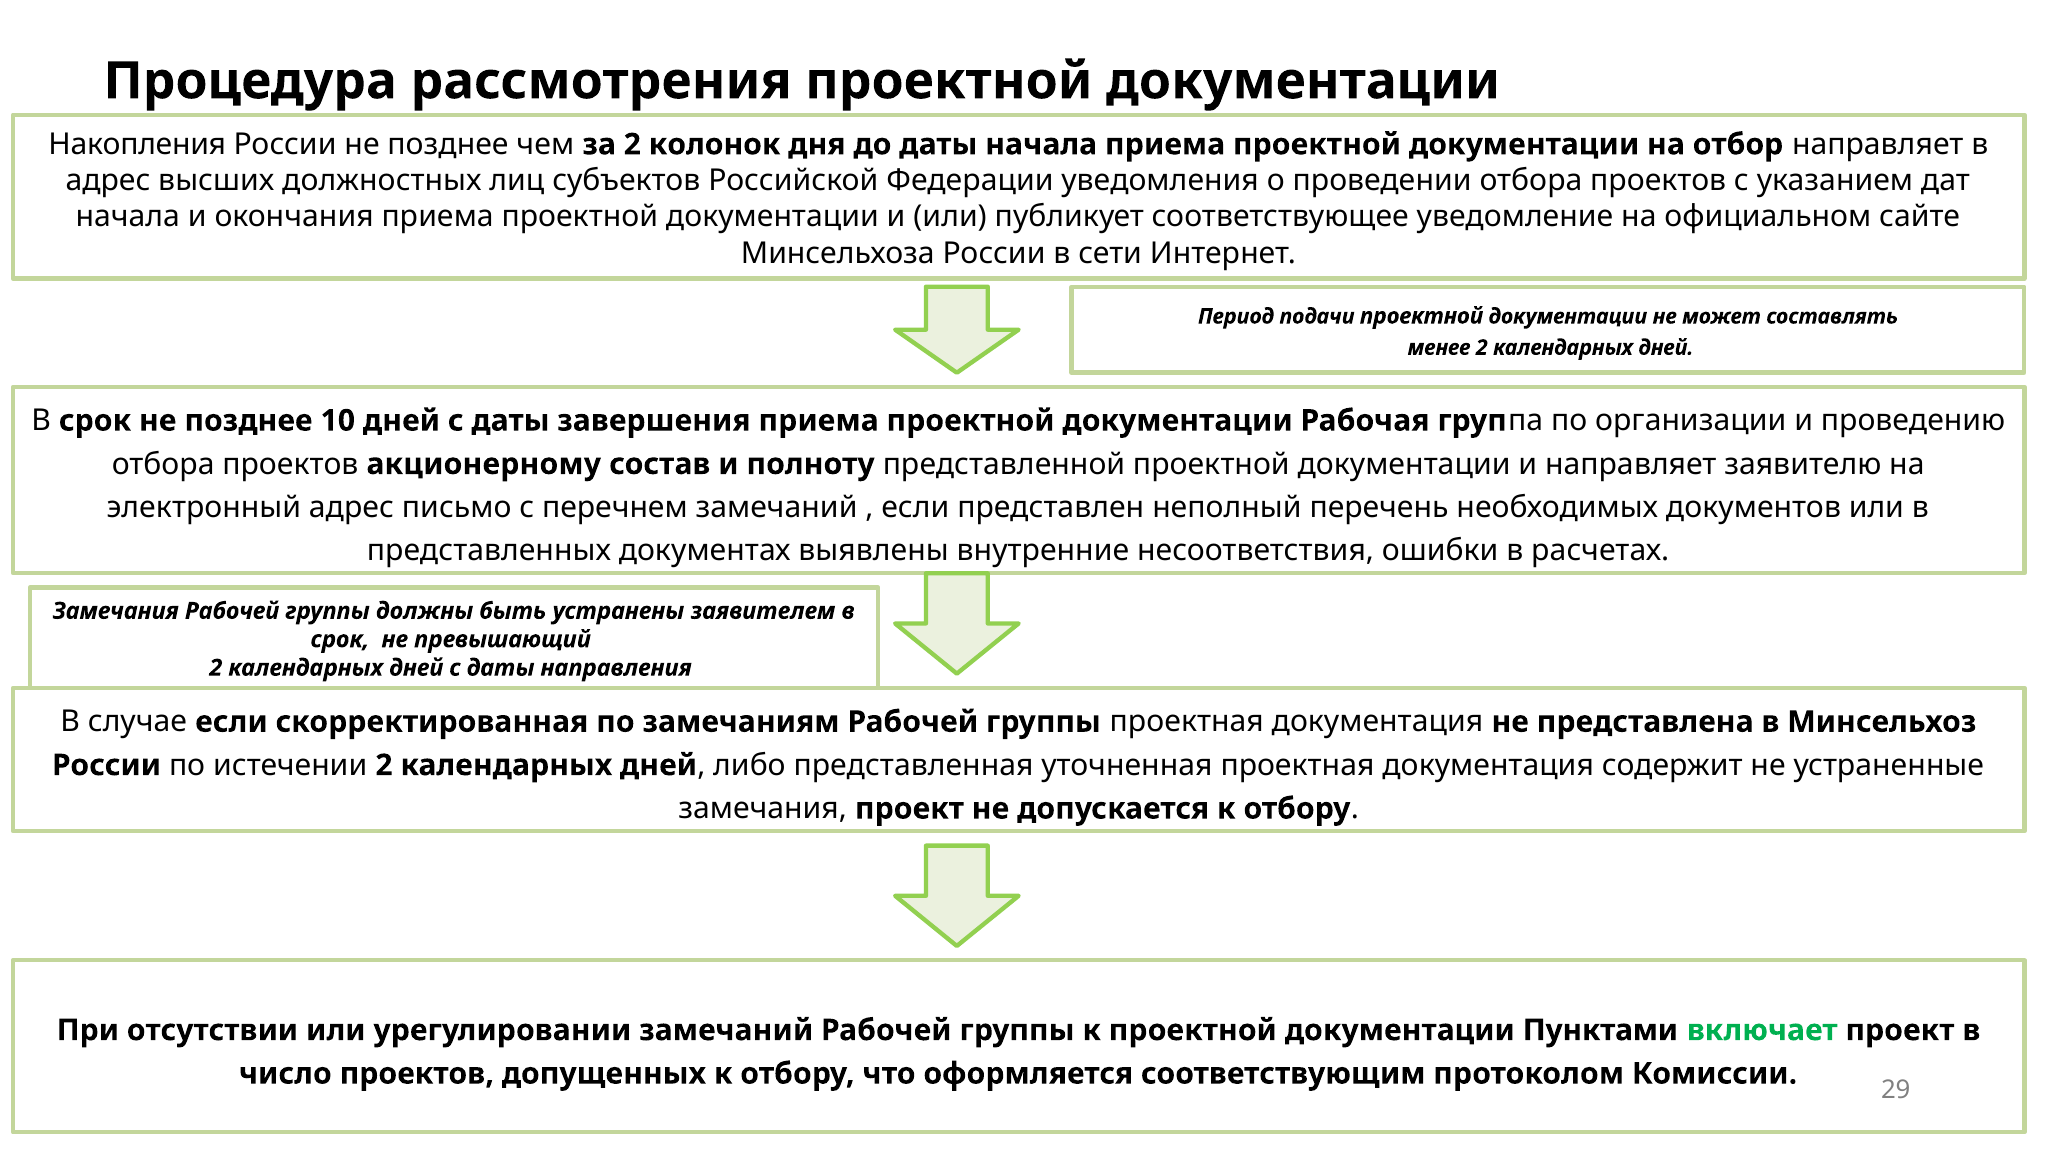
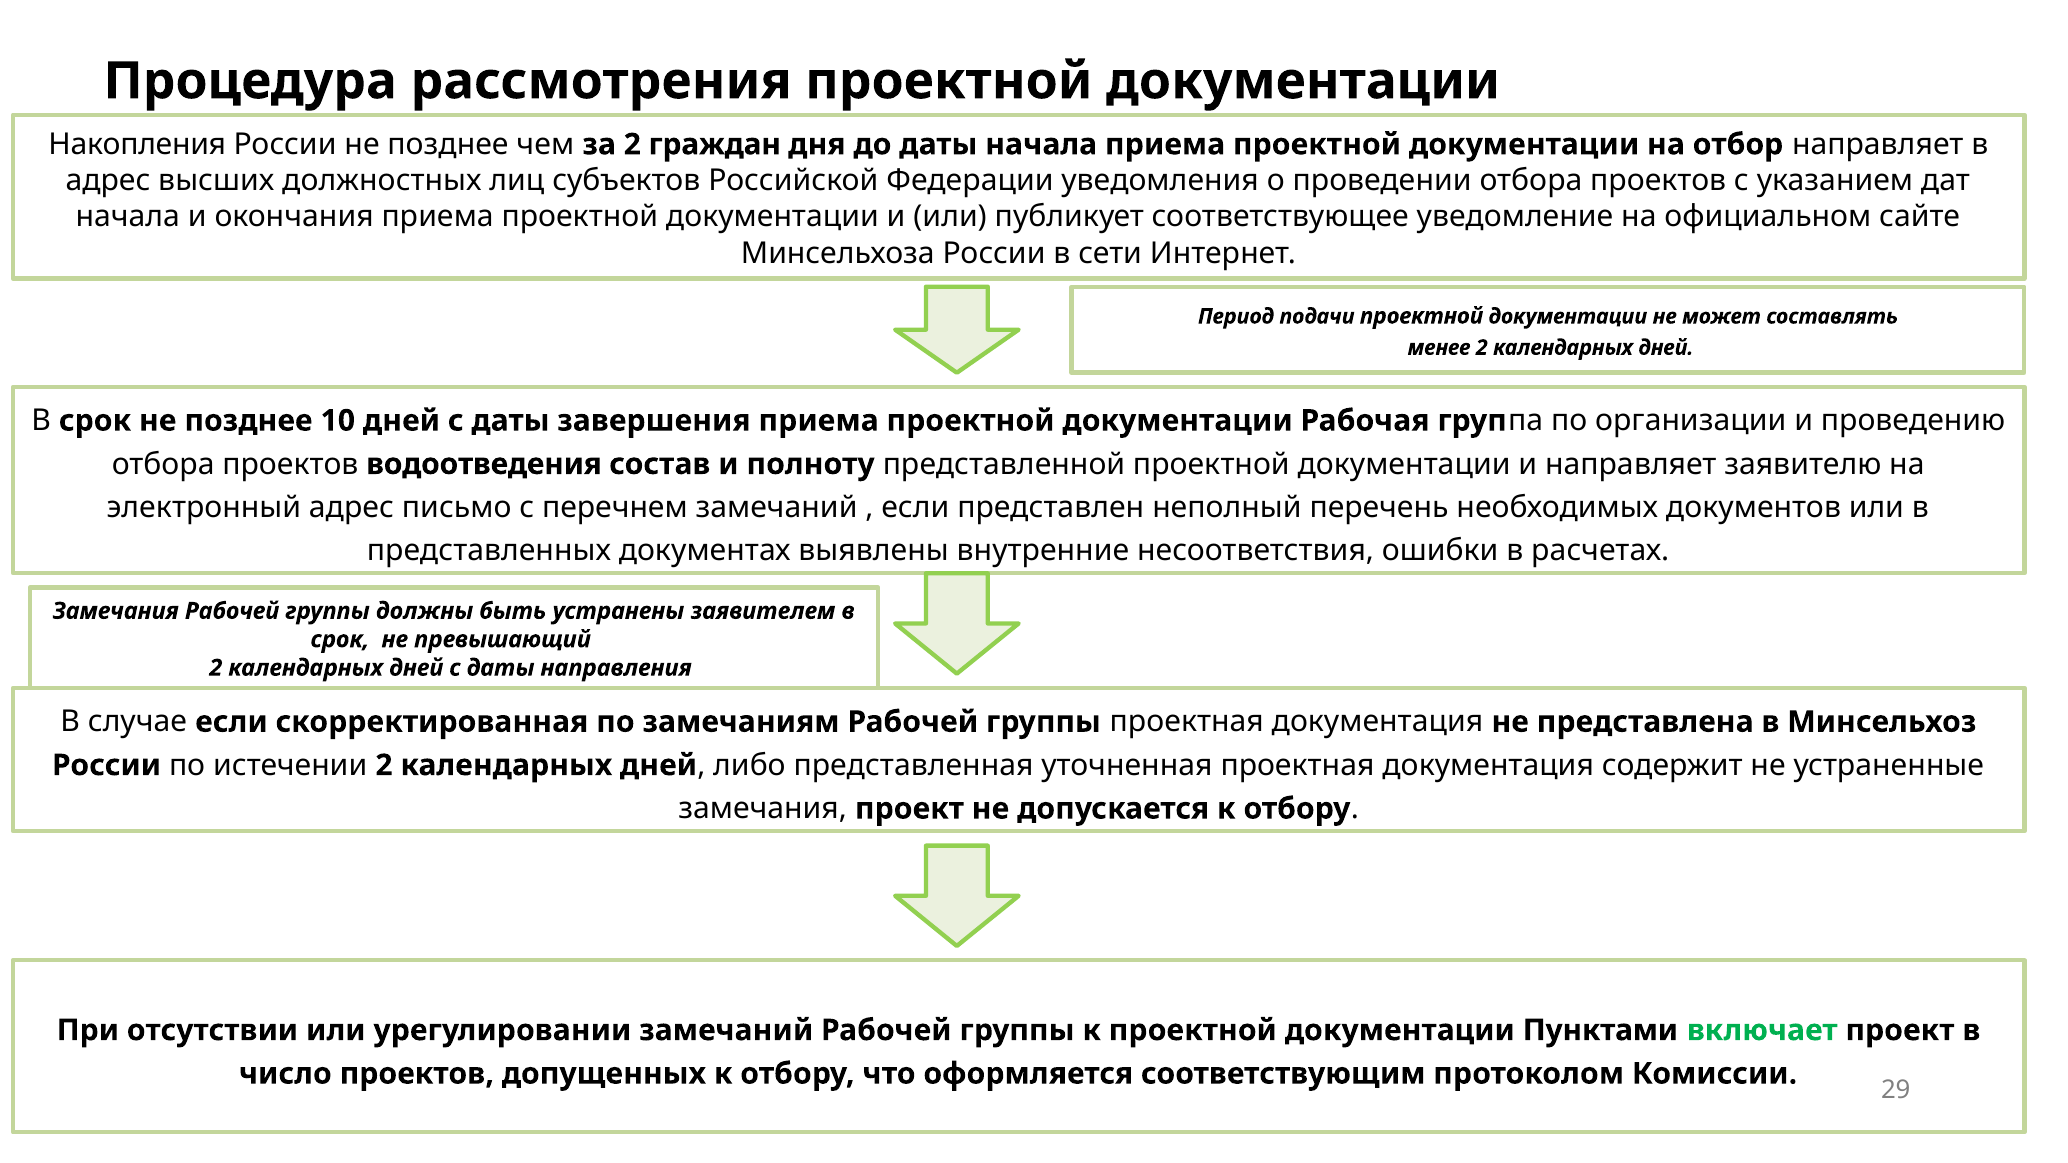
колонок: колонок -> граждан (715, 144)
акционерному: акционерному -> водоотведения (484, 464)
